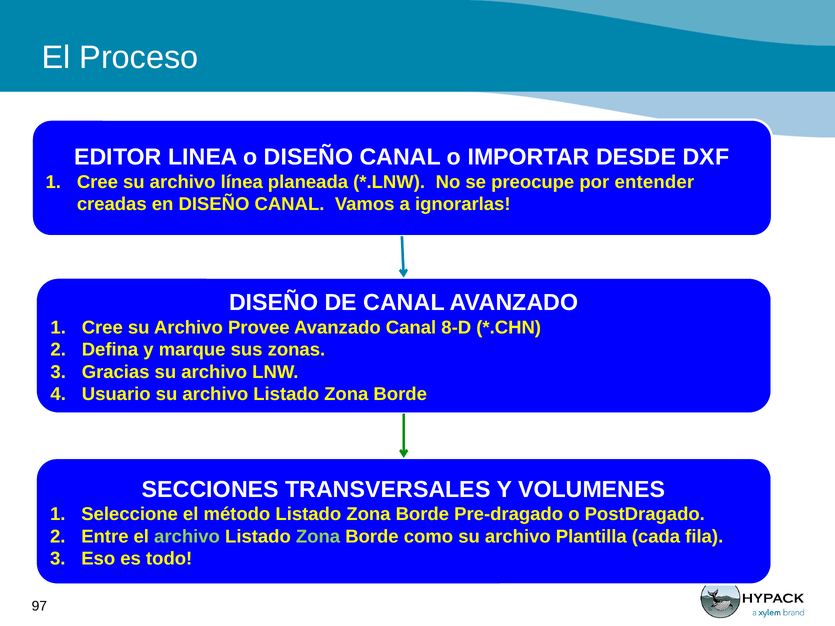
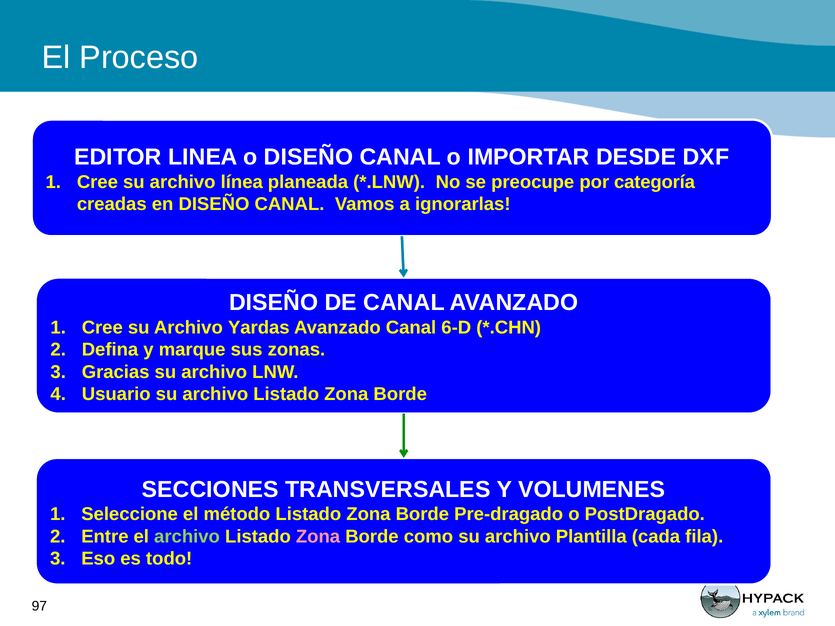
entender: entender -> categoría (655, 182)
Provee: Provee -> Yardas (259, 328)
8-D: 8-D -> 6-D (456, 328)
Zona colour: light green -> pink (318, 537)
